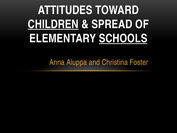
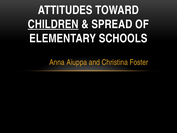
SCHOOLS underline: present -> none (123, 38)
